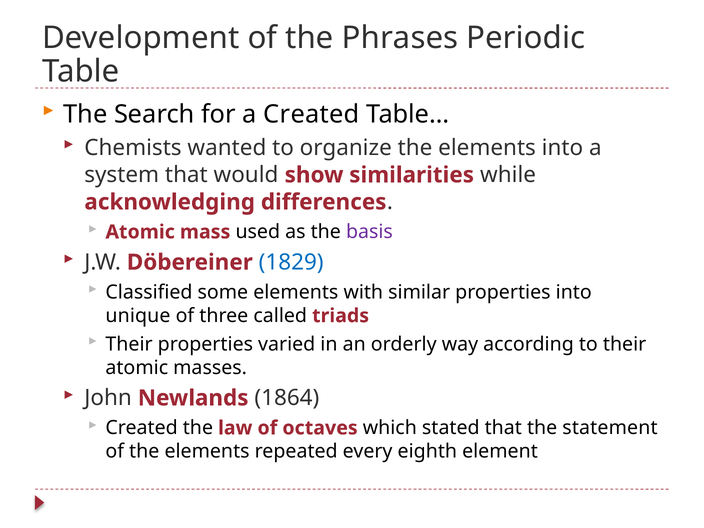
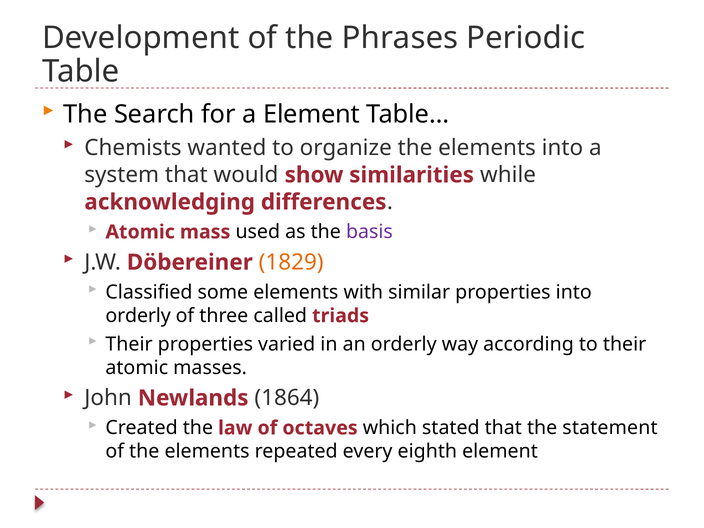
a Created: Created -> Element (312, 114)
1829 colour: blue -> orange (291, 262)
unique: unique -> orderly (138, 316)
